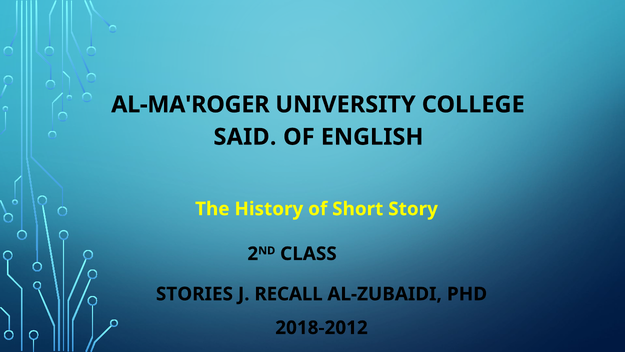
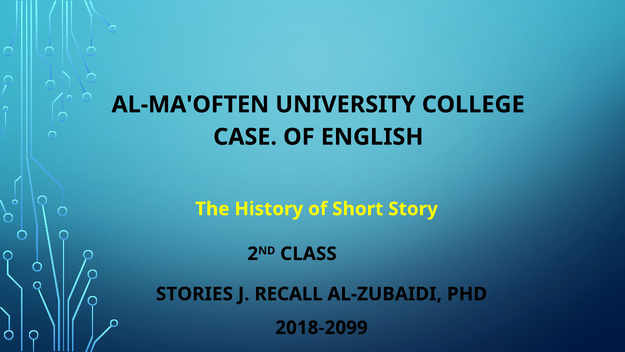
AL-MA'ROGER: AL-MA'ROGER -> AL-MA'OFTEN (190, 104)
SAID: SAID -> CASE (245, 137)
2018-2012: 2018-2012 -> 2018-2099 (322, 327)
